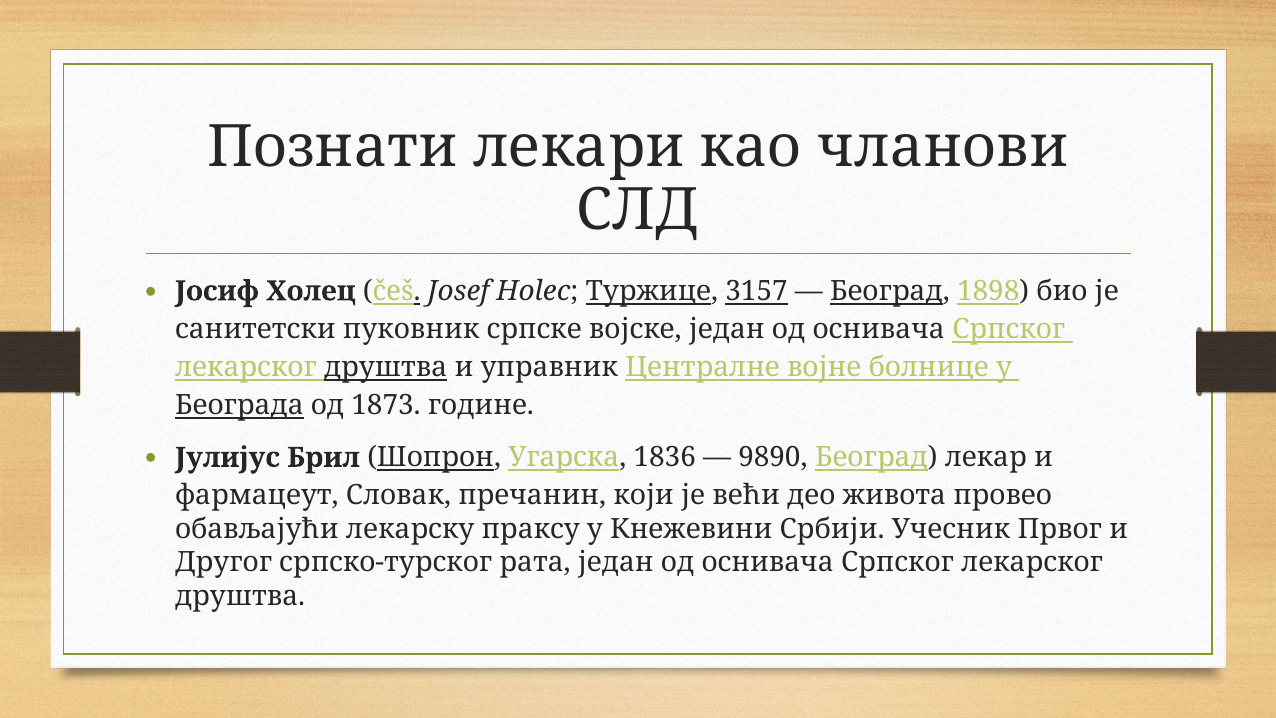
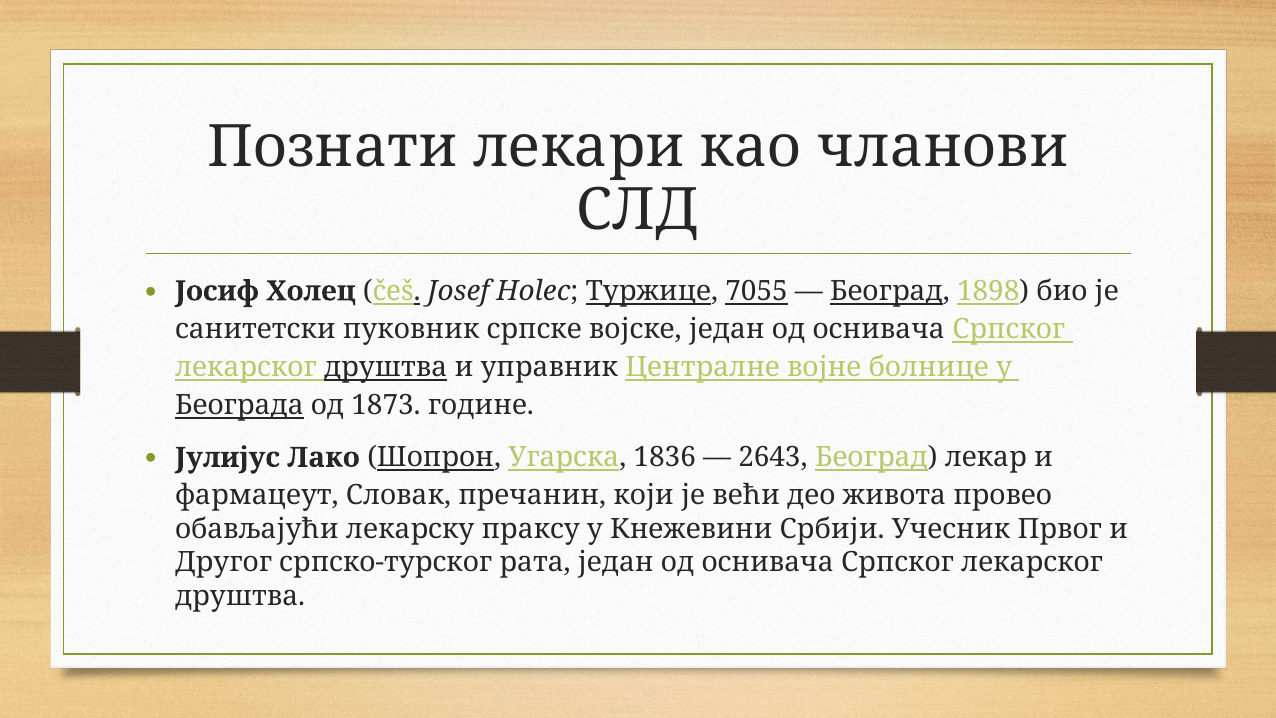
3157: 3157 -> 7055 (757, 291)
Брил: Брил -> Лако (324, 457)
9890: 9890 -> 2643 (773, 457)
